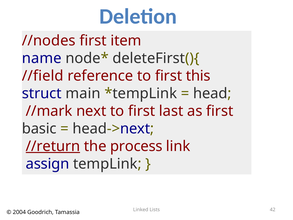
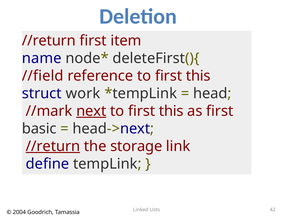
//nodes: //nodes -> //return (49, 41)
main: main -> work (83, 93)
next underline: none -> present (91, 111)
last: last -> this (171, 111)
process: process -> storage (136, 146)
assign: assign -> define (47, 164)
